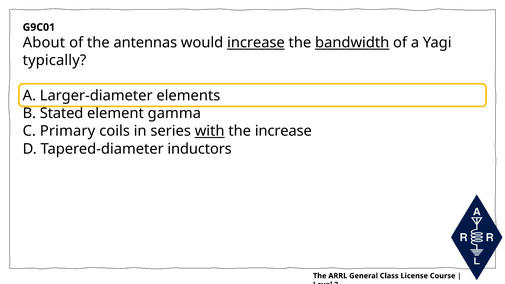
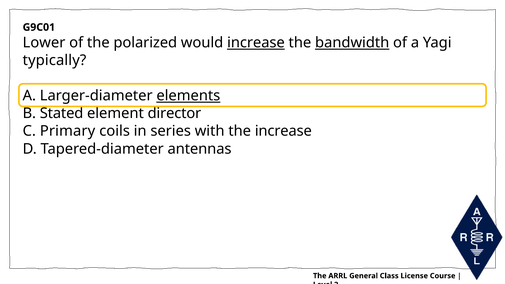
About: About -> Lower (44, 43)
antennas: antennas -> polarized (145, 43)
elements underline: none -> present (188, 96)
gamma: gamma -> director (174, 113)
with underline: present -> none (210, 131)
inductors: inductors -> antennas (200, 149)
